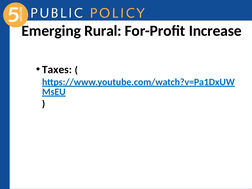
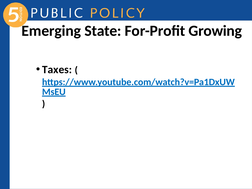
Rural: Rural -> State (103, 31)
Increase: Increase -> Growing (215, 31)
